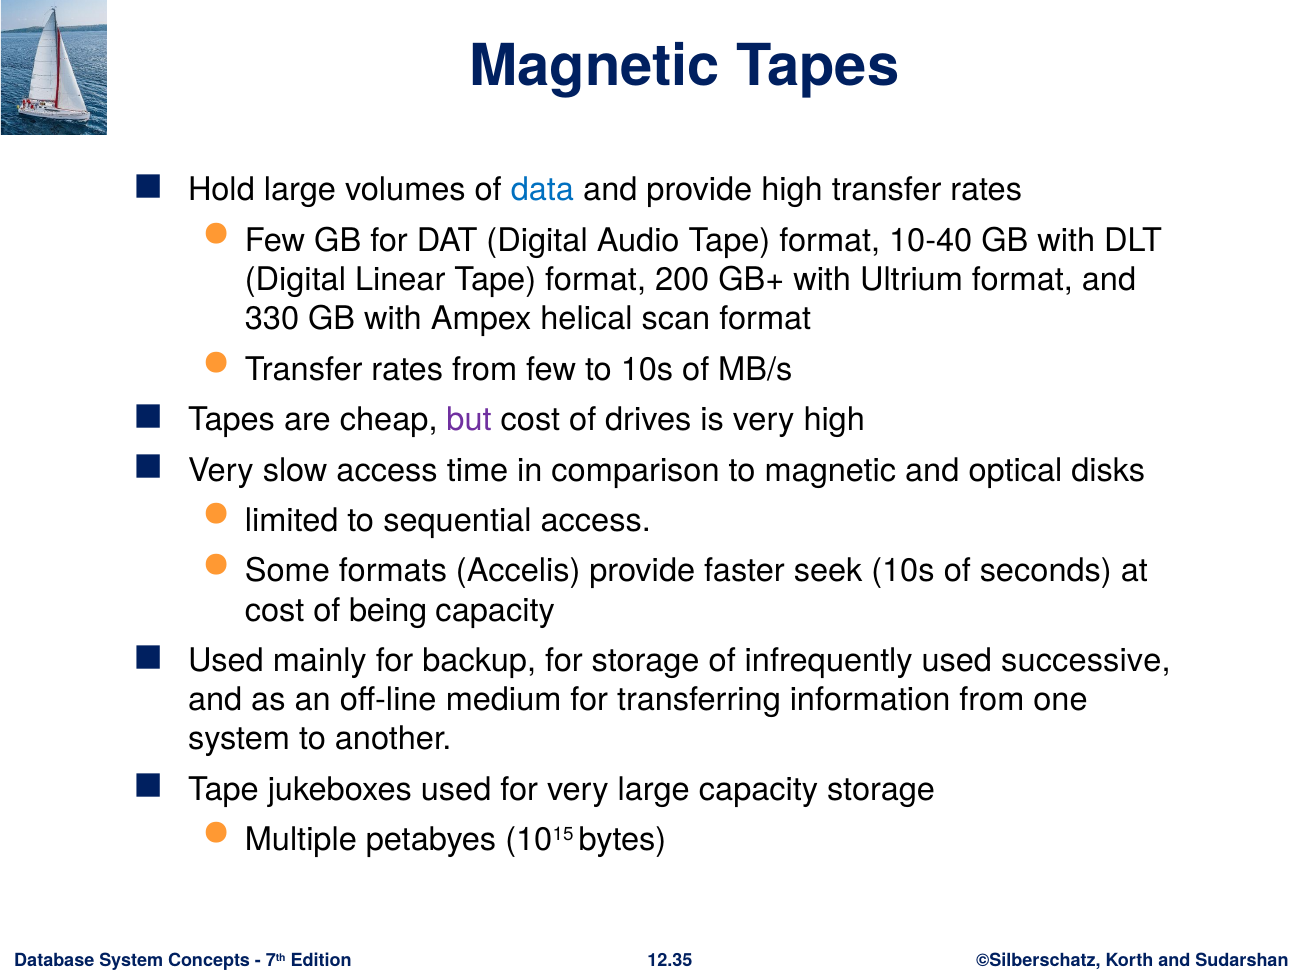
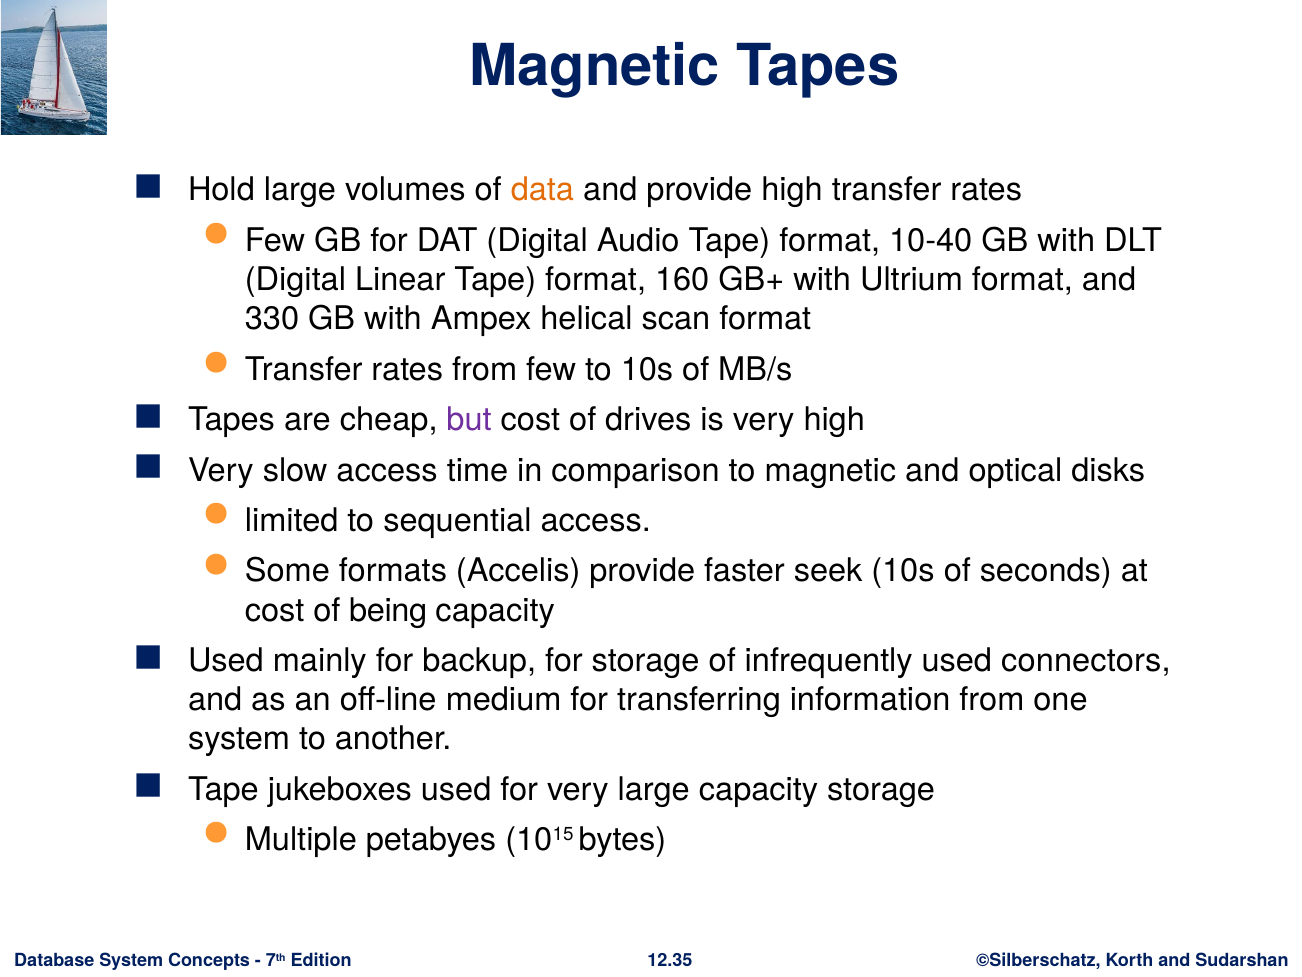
data colour: blue -> orange (542, 190)
200: 200 -> 160 (682, 280)
successive: successive -> connectors (1086, 660)
